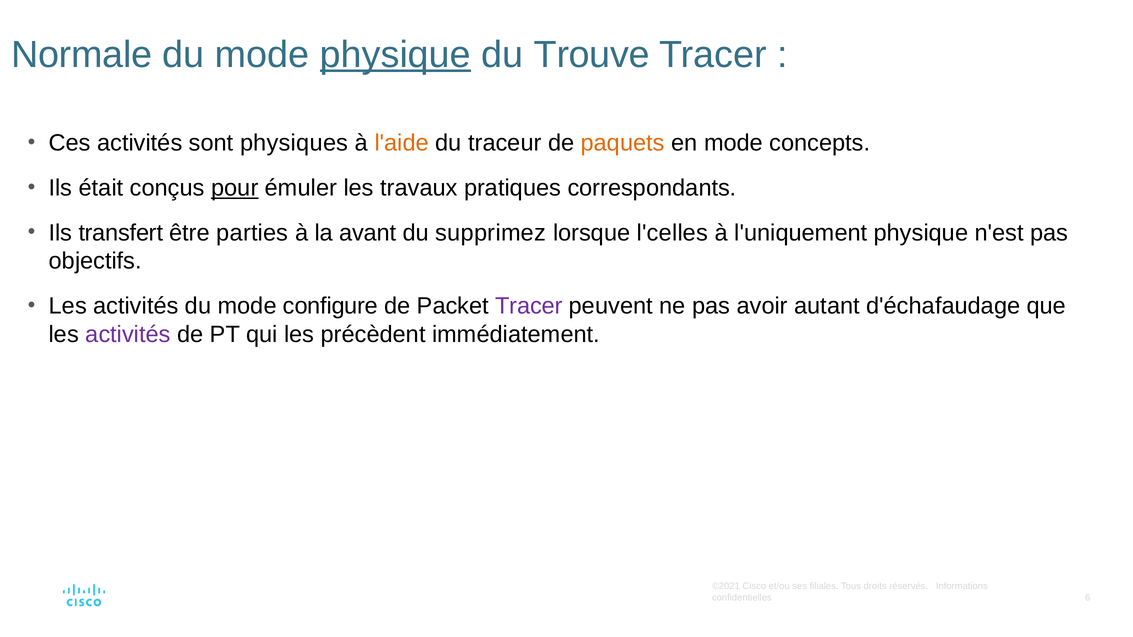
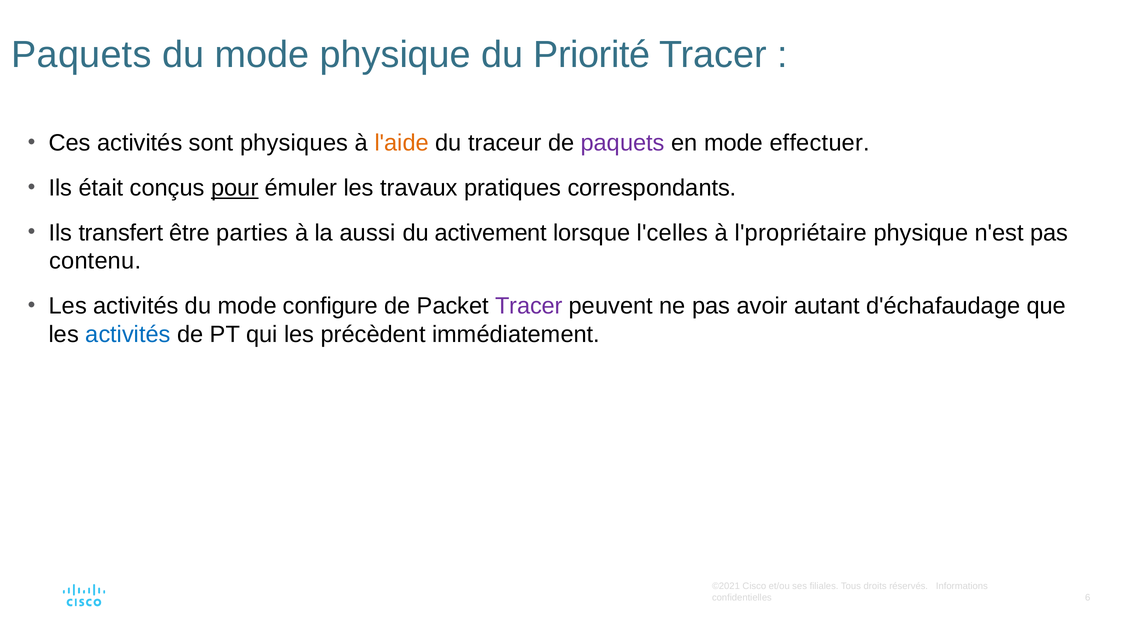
Normale: Normale -> Paquets (81, 55)
physique underline: present -> none (395, 55)
Trouve: Trouve -> Priorité (592, 55)
paquets colour: orange -> purple (623, 143)
concepts: concepts -> effectuer (820, 143)
avant: avant -> aussi (368, 233)
supprimez: supprimez -> activement (491, 233)
l'uniquement: l'uniquement -> l'propriétaire (801, 233)
objectifs: objectifs -> contenu (95, 261)
activités colour: purple -> blue (128, 334)
